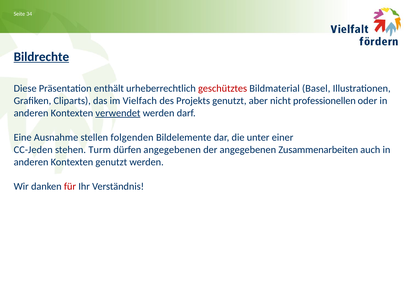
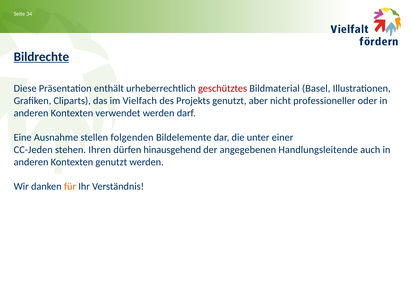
professionellen: professionellen -> professioneller (324, 101)
verwendet underline: present -> none (118, 113)
Turm: Turm -> Ihren (100, 150)
dürfen angegebenen: angegebenen -> hinausgehend (172, 150)
Zusammenarbeiten: Zusammenarbeiten -> Handlungsleitende (318, 150)
für colour: red -> orange (70, 186)
